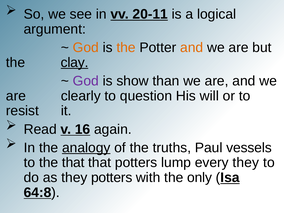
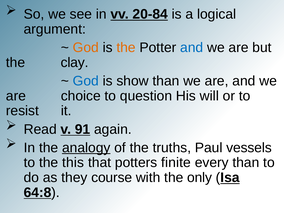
20-11: 20-11 -> 20-84 (150, 14)
and colour: orange -> blue (192, 48)
clay underline: present -> none (75, 63)
God colour: purple -> blue (86, 81)
clearly: clearly -> choice (81, 96)
16: 16 -> 91 (83, 129)
the that: that -> this (73, 163)
lump: lump -> finite (176, 163)
every they: they -> than (246, 163)
they potters: potters -> course (112, 178)
